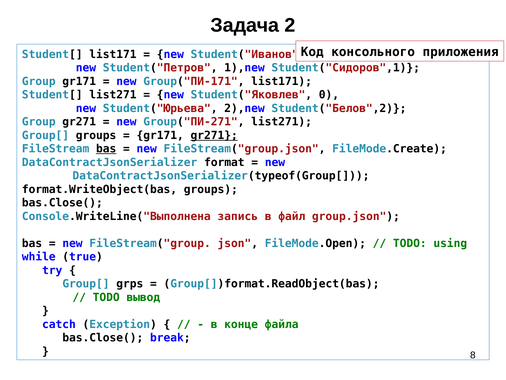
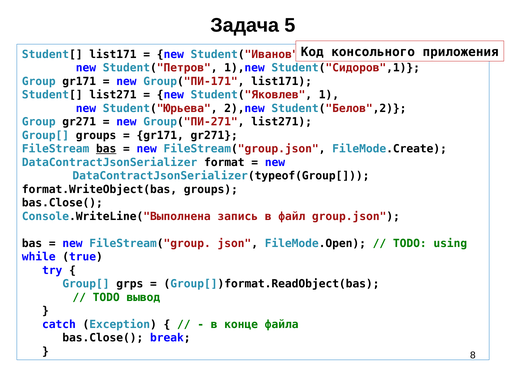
2: 2 -> 5 (290, 25)
Student("Яковлев 0: 0 -> 1 (329, 95)
gr271 underline: present -> none (214, 135)
